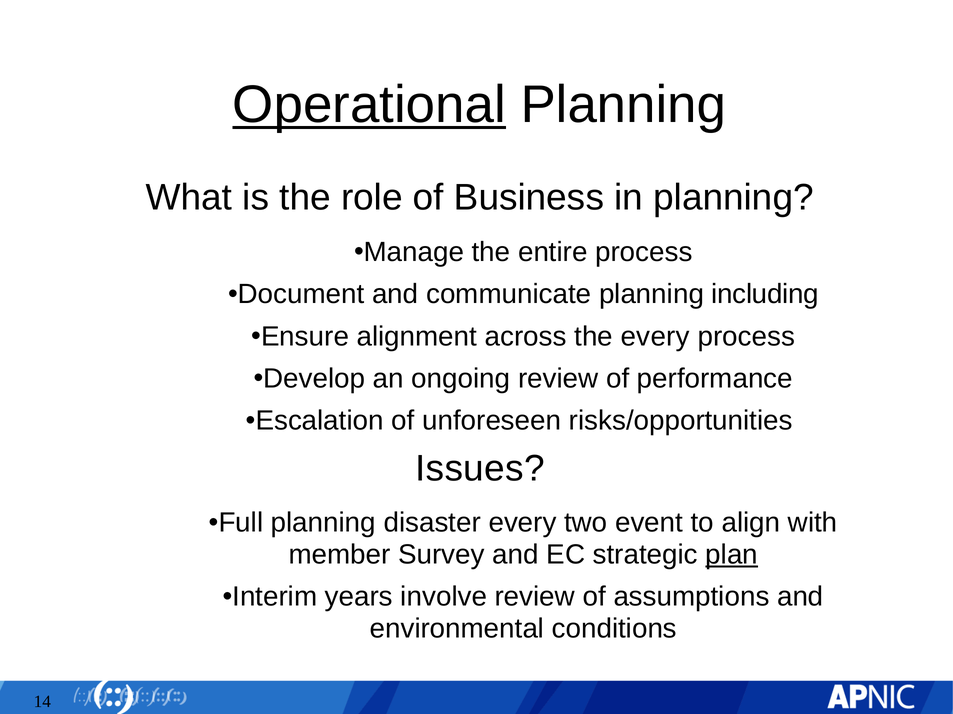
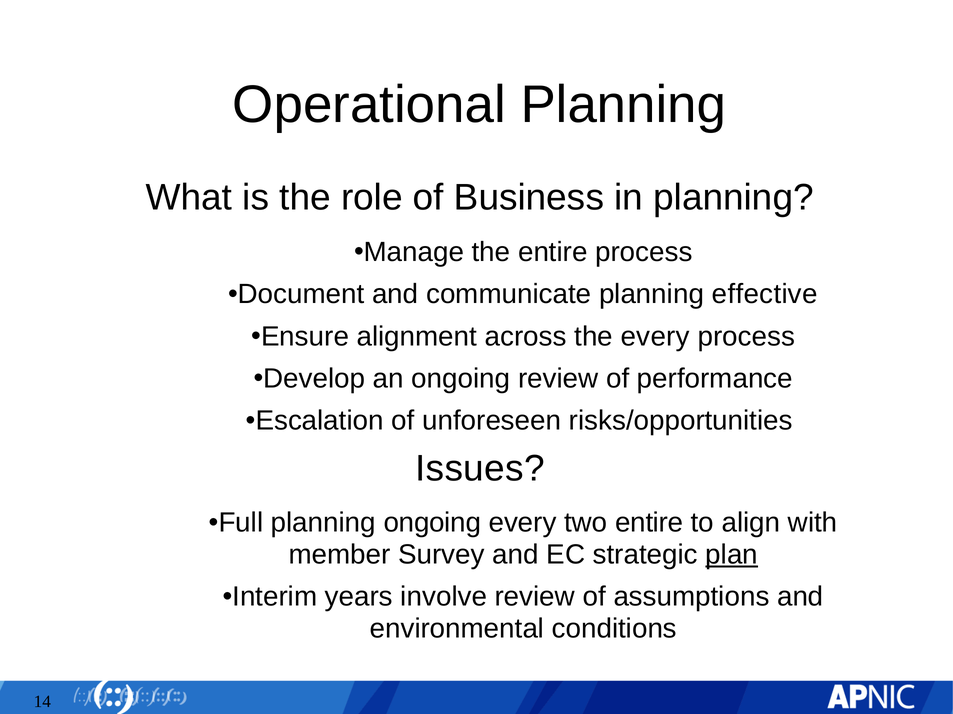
Operational underline: present -> none (369, 105)
including: including -> effective (765, 295)
planning disaster: disaster -> ongoing (432, 523)
two event: event -> entire (649, 523)
